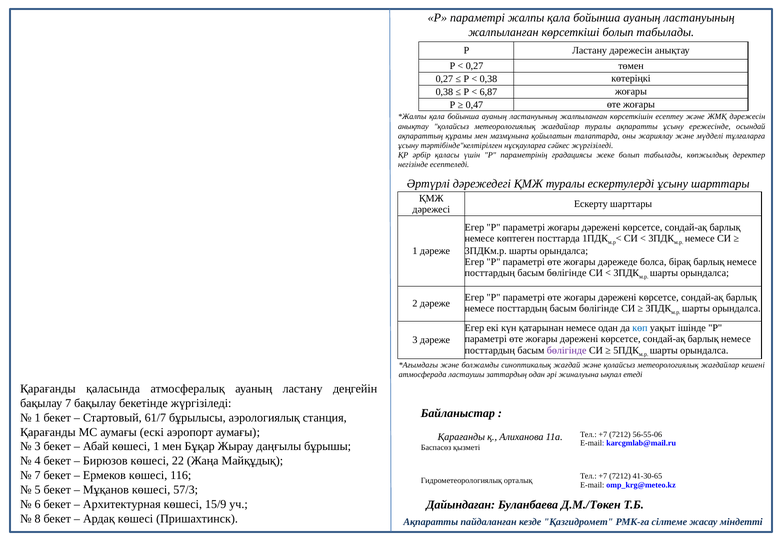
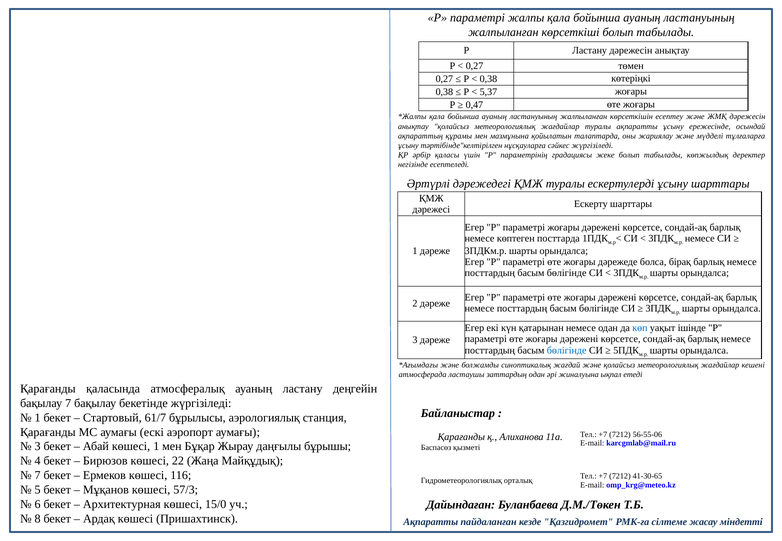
6,87: 6,87 -> 5,37 (488, 92)
бөлігінде colour: purple -> blue (567, 350)
15/9: 15/9 -> 15/0 (216, 505)
